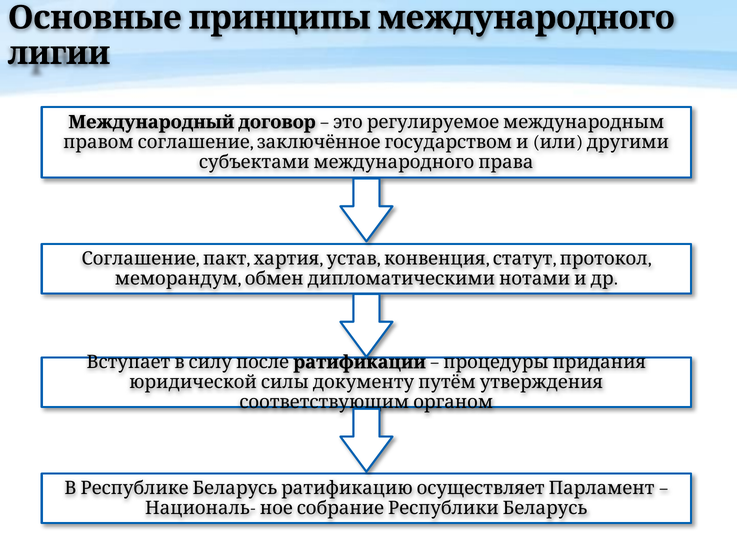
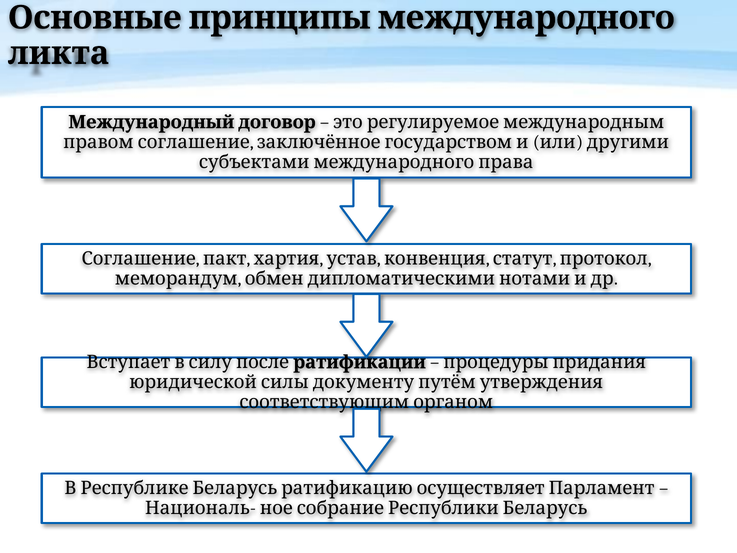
лигии: лигии -> ликта (59, 53)
